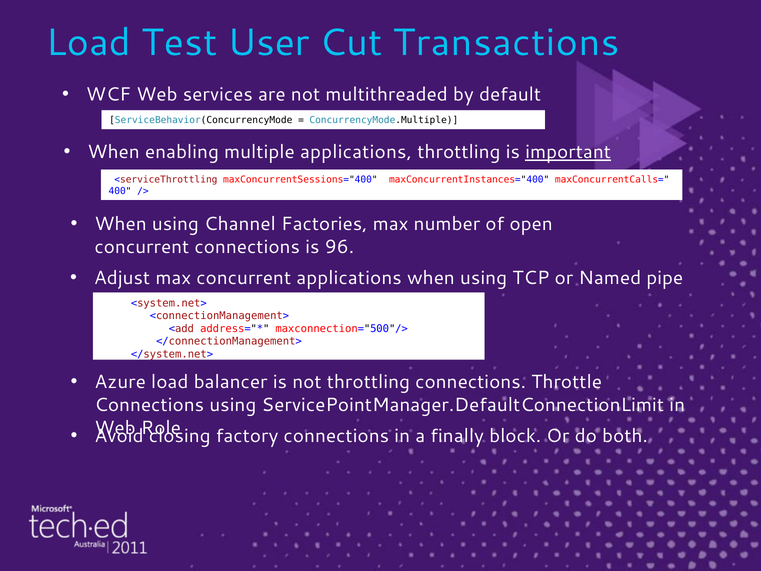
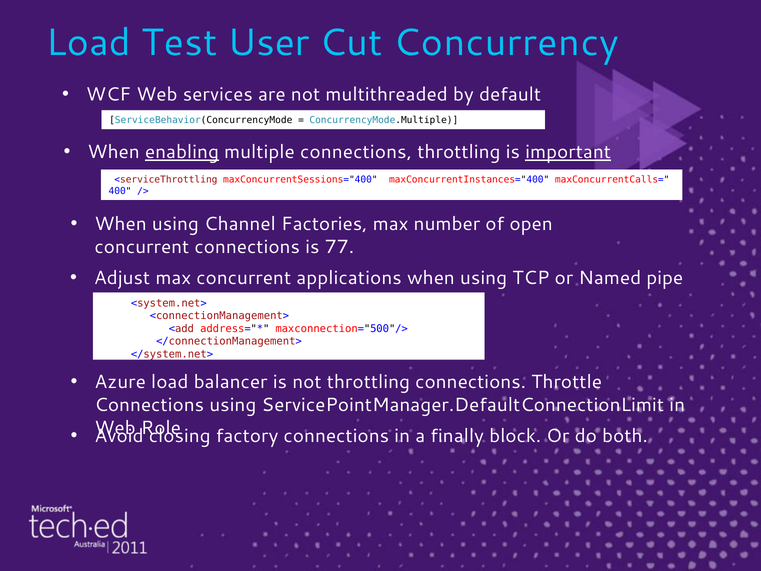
Transactions: Transactions -> Concurrency (506, 43)
enabling underline: none -> present (182, 152)
multiple applications: applications -> connections (356, 152)
96: 96 -> 77 (339, 247)
